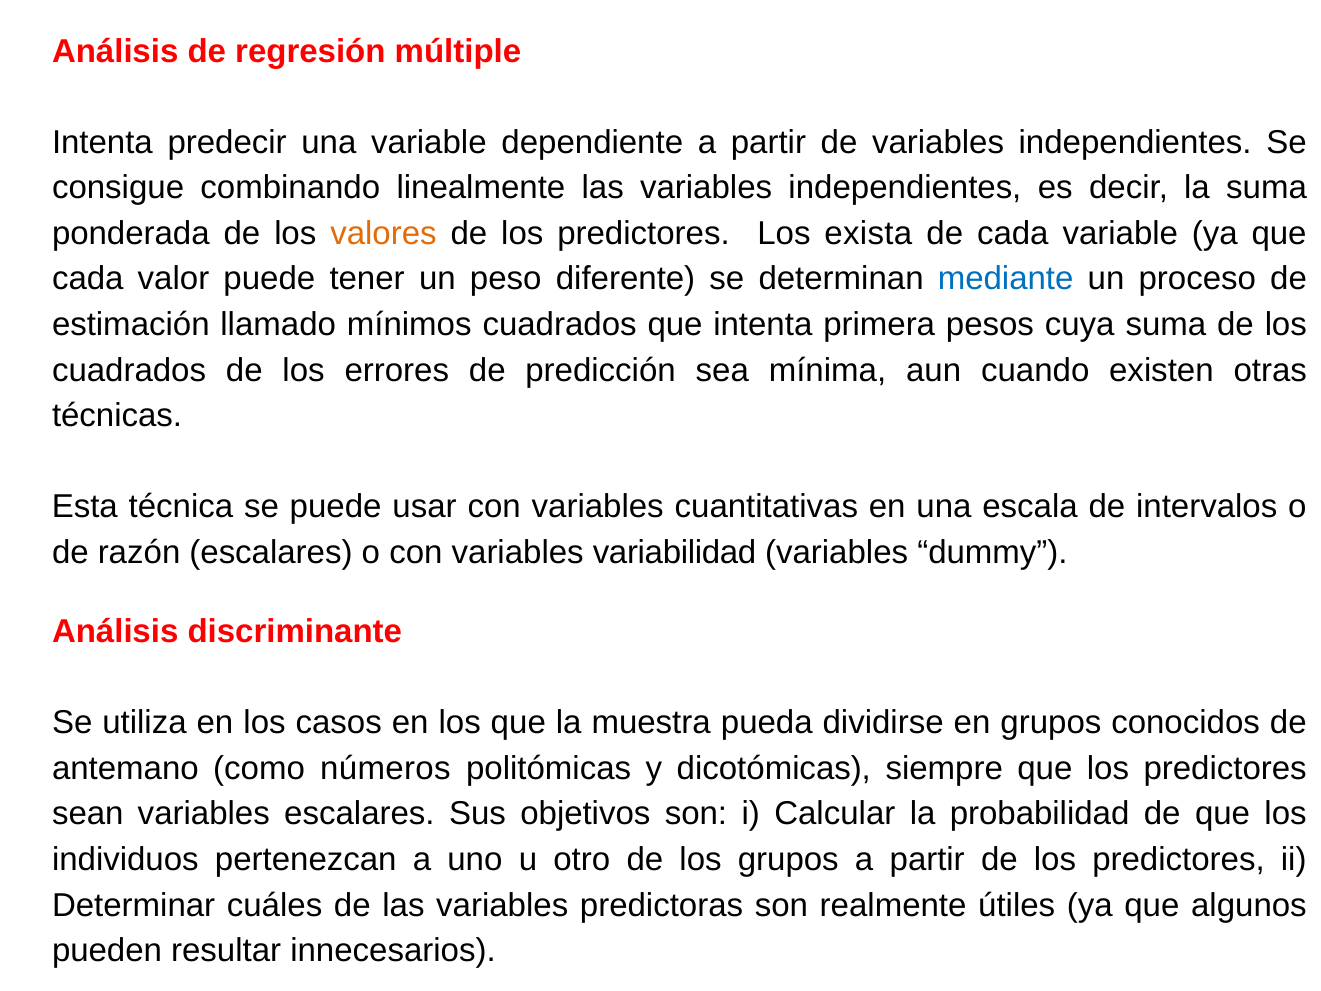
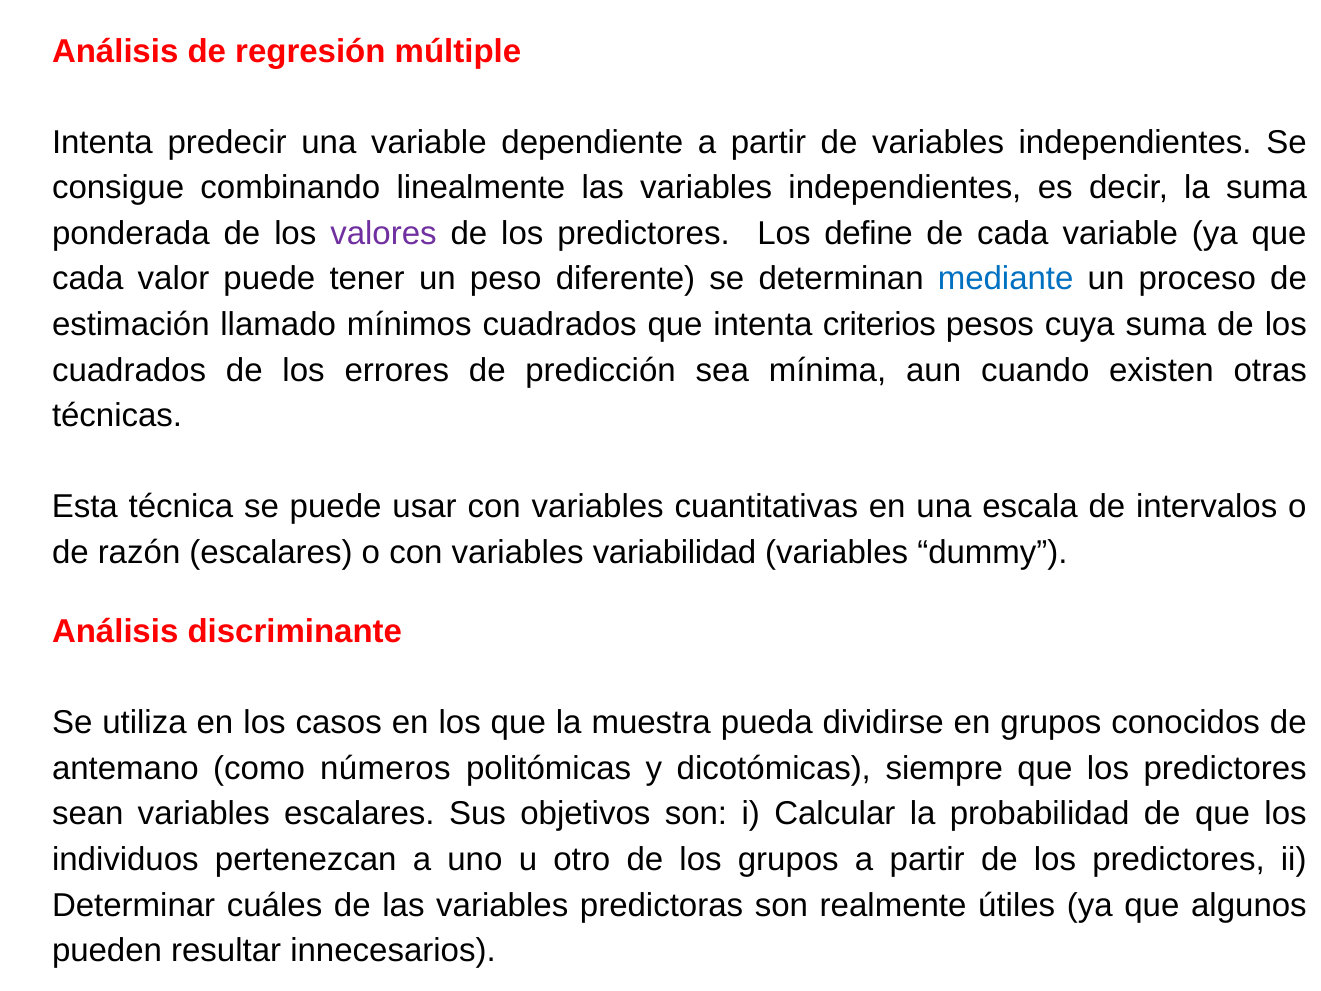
valores colour: orange -> purple (383, 233)
exista: exista -> define (869, 233)
primera: primera -> criterios (879, 324)
